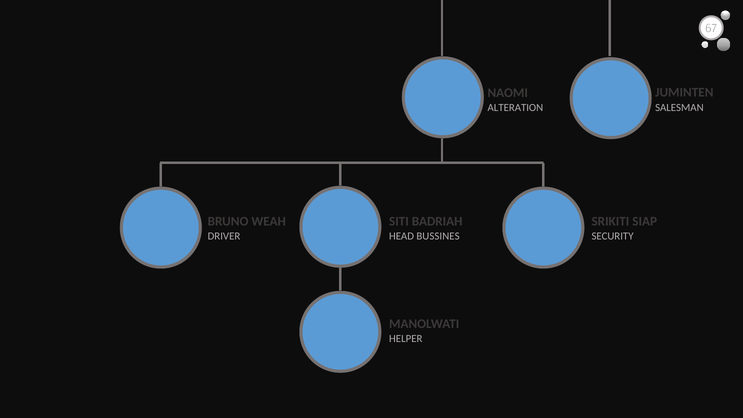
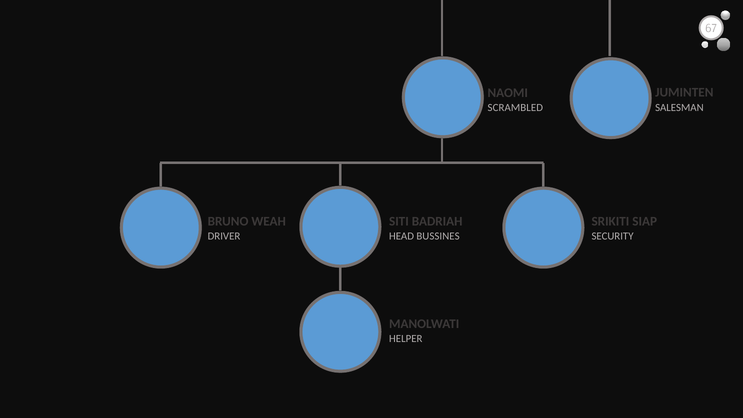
ALTERATION: ALTERATION -> SCRAMBLED (515, 108)
